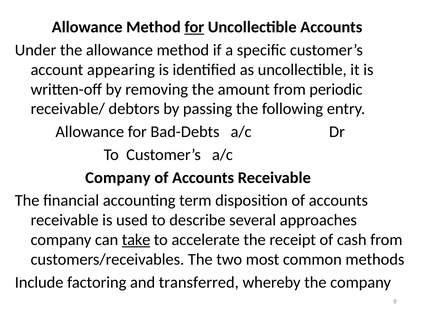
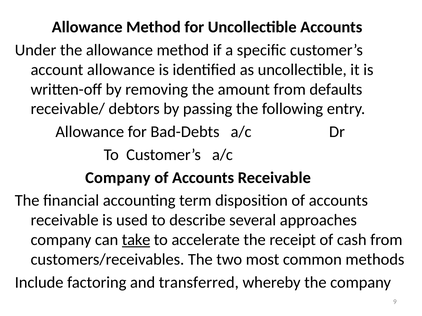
for underline: present -> none (194, 27)
account appearing: appearing -> allowance (121, 70)
periodic: periodic -> defaults (336, 89)
